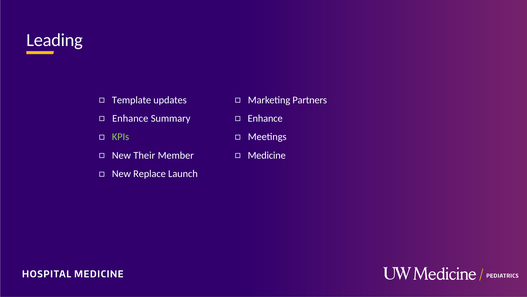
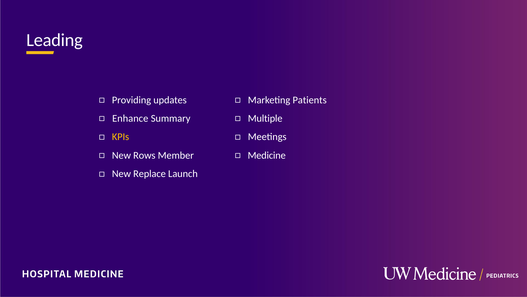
Template: Template -> Providing (132, 100)
Partners: Partners -> Patients (310, 100)
Enhance: Enhance -> Multiple (265, 118)
KPIs colour: light green -> yellow (121, 137)
Their: Their -> Rows (144, 155)
